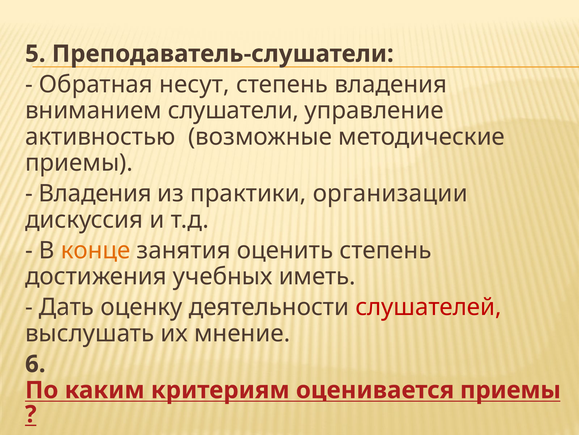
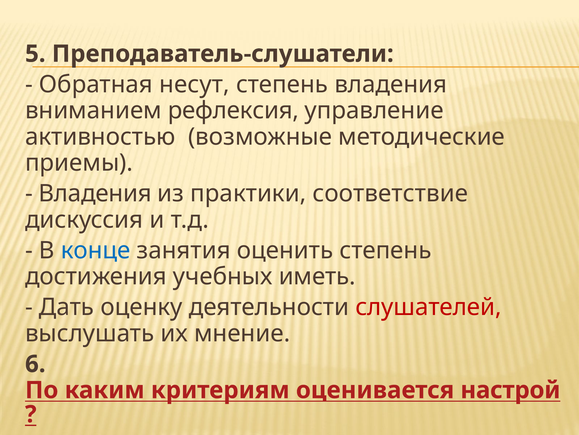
слушатели: слушатели -> рефлексия (233, 110)
организации: организации -> соответствие (390, 193)
конце colour: orange -> blue (96, 250)
оценивается приемы: приемы -> настрой (510, 390)
